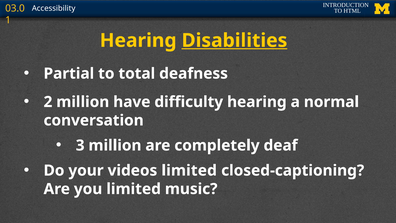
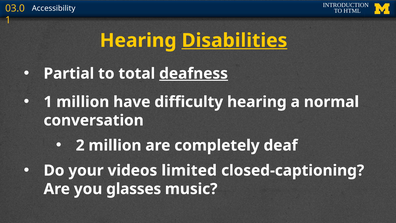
deafness underline: none -> present (194, 73)
2: 2 -> 1 (48, 102)
3: 3 -> 2 (80, 145)
you limited: limited -> glasses (134, 189)
